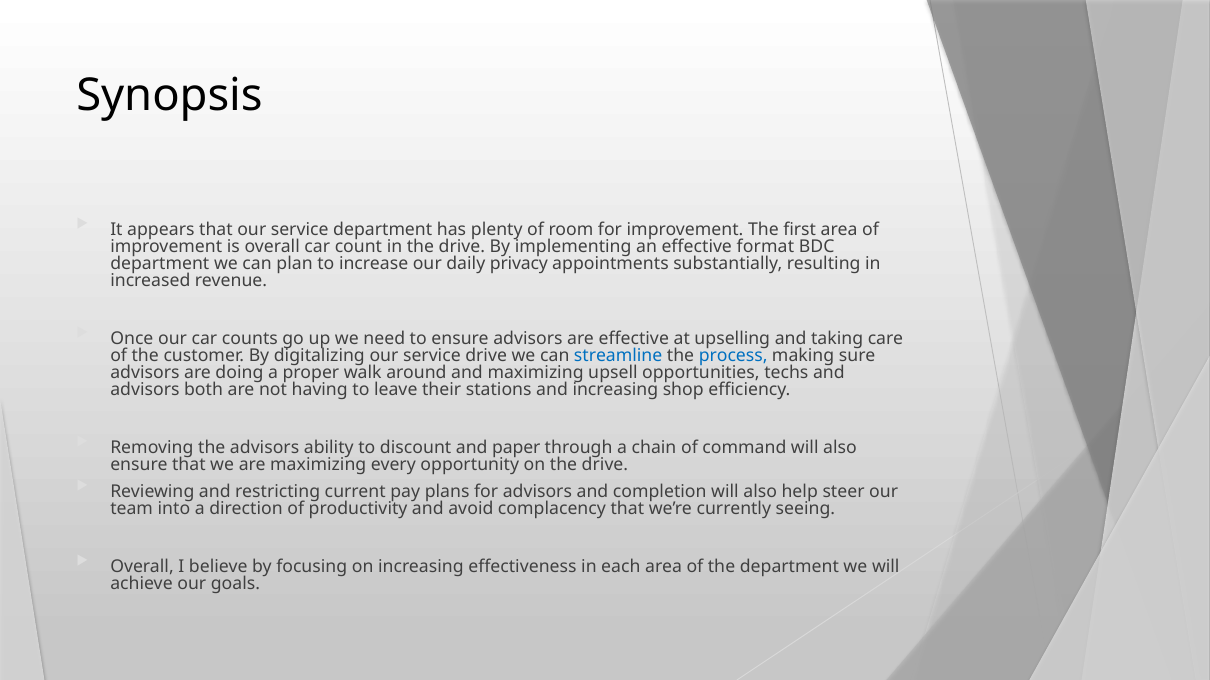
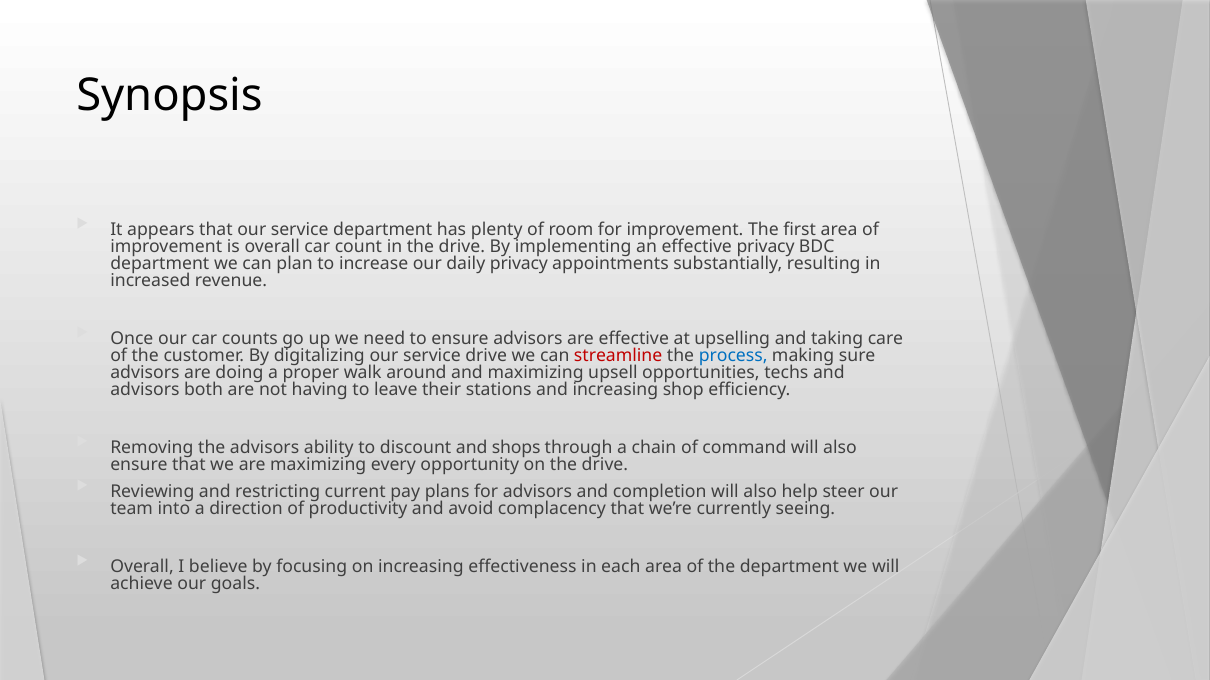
effective format: format -> privacy (766, 247)
streamline colour: blue -> red (618, 356)
paper: paper -> shops (516, 448)
